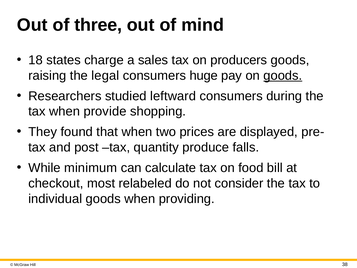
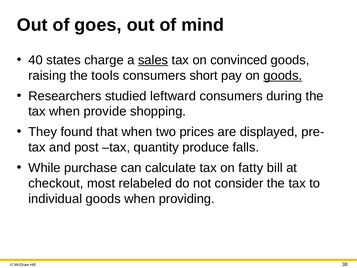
three: three -> goes (98, 25)
18: 18 -> 40 (36, 60)
sales underline: none -> present (153, 60)
producers: producers -> convinced (239, 60)
legal: legal -> tools (105, 75)
huge: huge -> short (204, 75)
minimum: minimum -> purchase (91, 168)
food: food -> fatty (251, 168)
